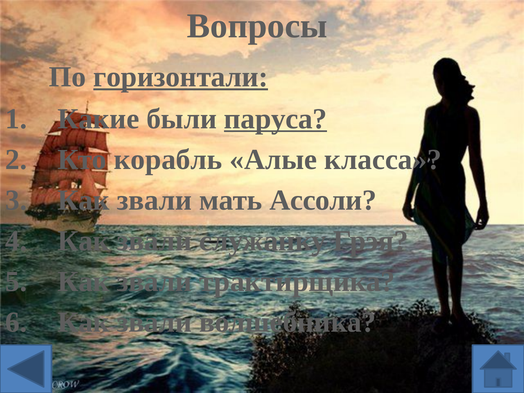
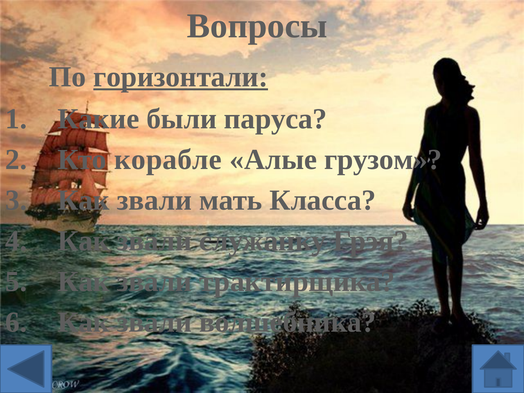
паруса underline: present -> none (276, 119)
корабль: корабль -> корабле (168, 159)
класса: класса -> грузом (383, 159)
Ассоли: Ассоли -> Класса (323, 200)
